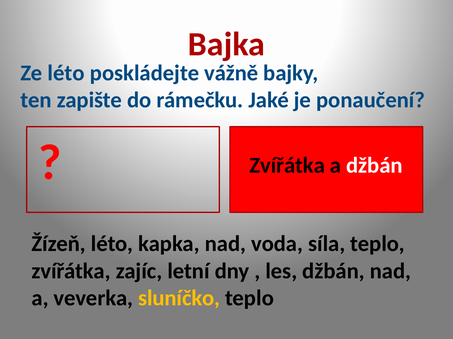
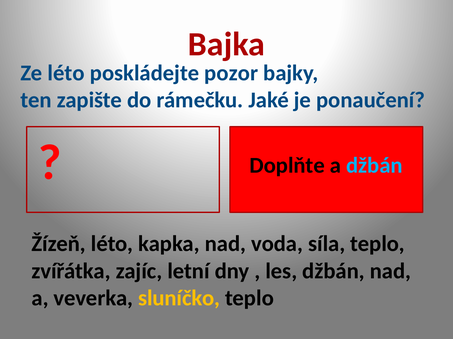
vážně: vážně -> pozor (231, 73)
Zvířátka: Zvířátka -> Doplňte (287, 166)
džbán colour: white -> light blue (374, 166)
